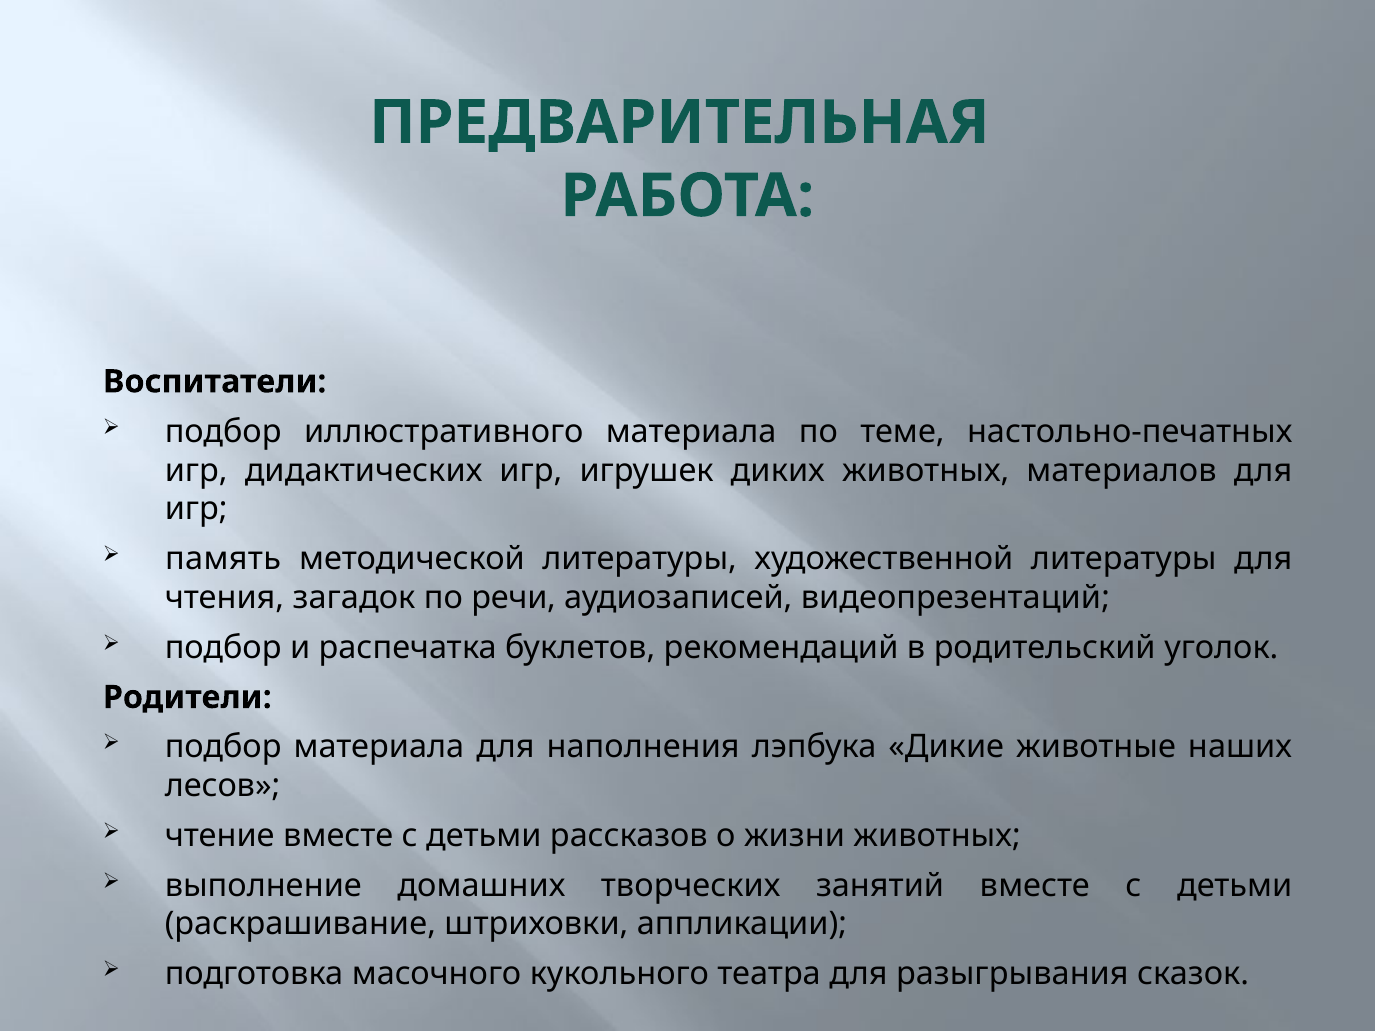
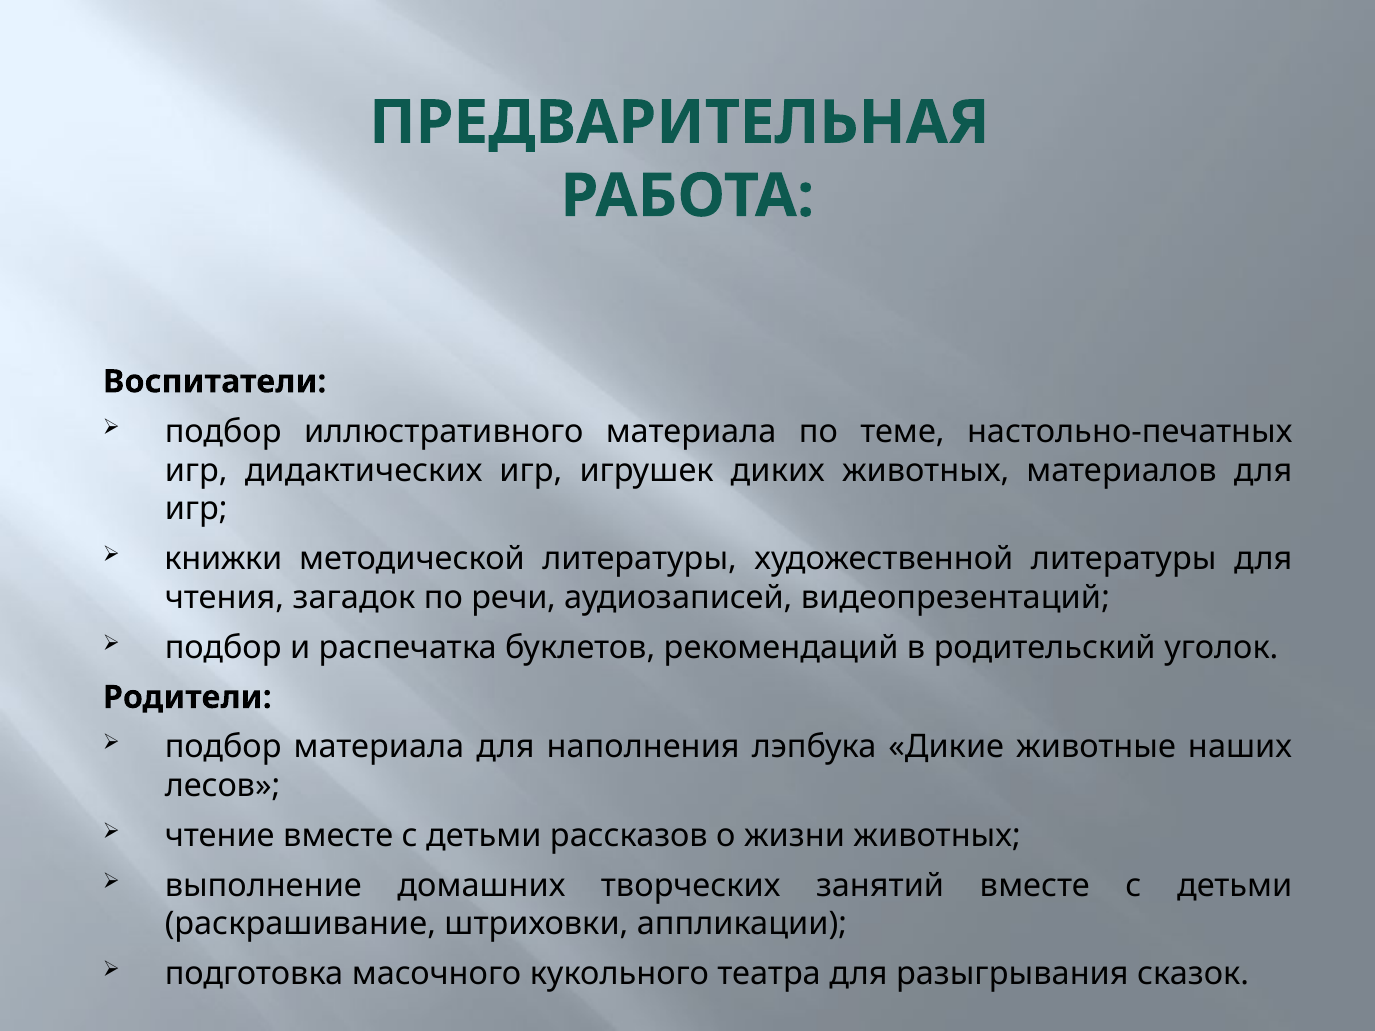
память: память -> книжки (223, 559)
